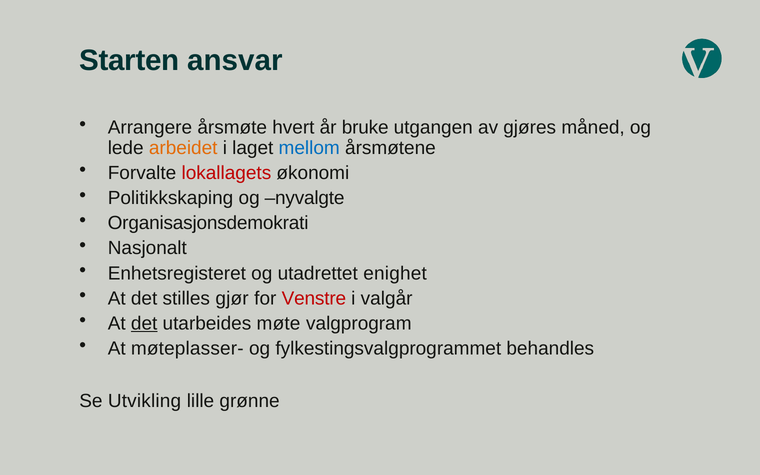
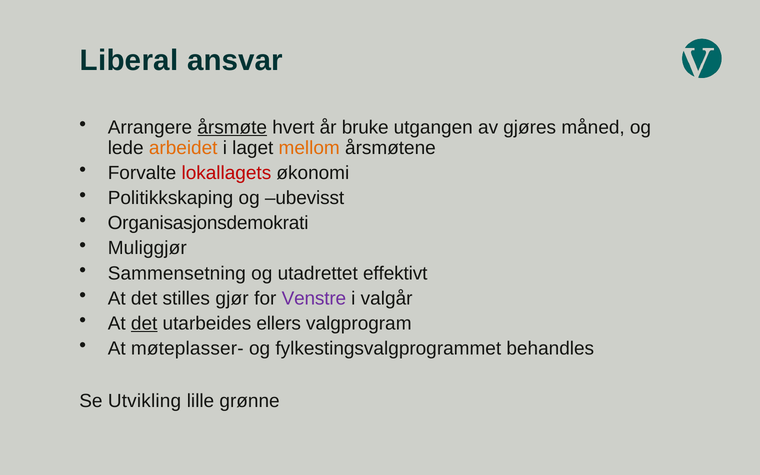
Starten: Starten -> Liberal (129, 61)
årsmøte underline: none -> present (232, 127)
mellom colour: blue -> orange (309, 148)
nyvalgte: nyvalgte -> ubevisst (305, 198)
Nasjonalt: Nasjonalt -> Muliggjør (147, 248)
Enhetsregisteret: Enhetsregisteret -> Sammensetning (177, 273)
enighet: enighet -> effektivt (395, 273)
Venstre colour: red -> purple (314, 298)
møte: møte -> ellers (279, 323)
